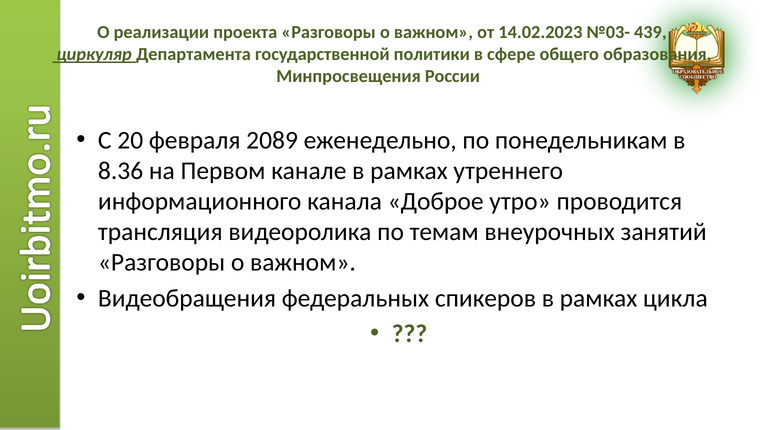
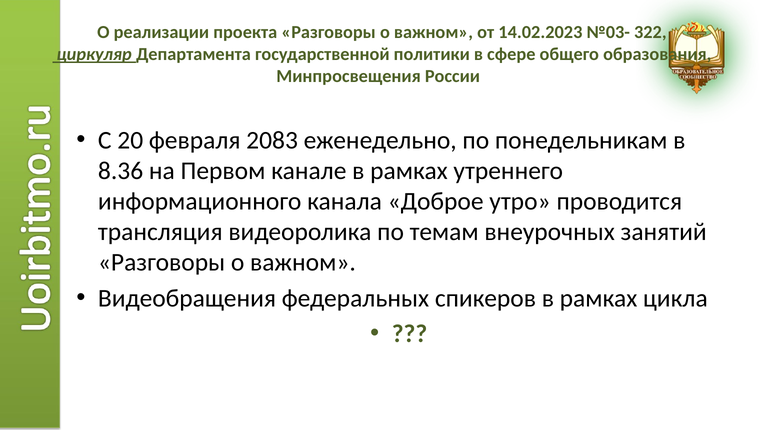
439: 439 -> 322 (650, 32)
2089: 2089 -> 2083 (272, 140)
